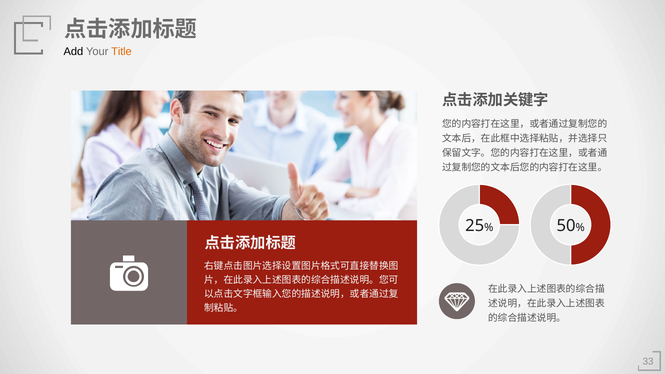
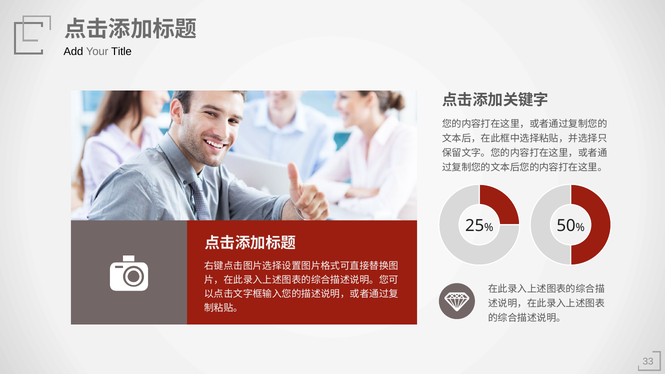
Title colour: orange -> black (122, 51)
